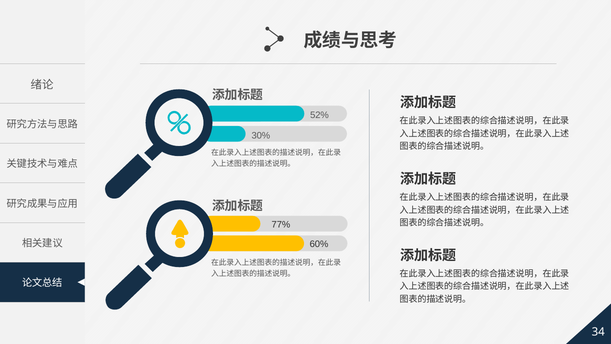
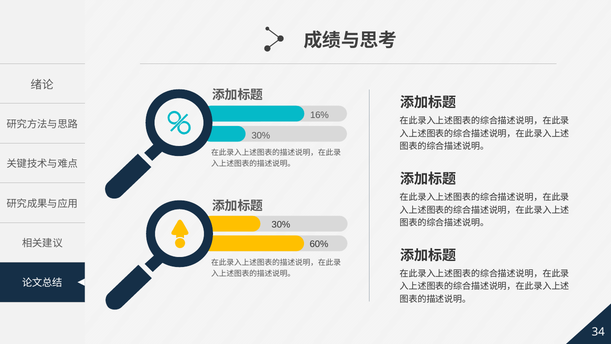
52%: 52% -> 16% (319, 115)
77%: 77% -> 30% (281, 224)
